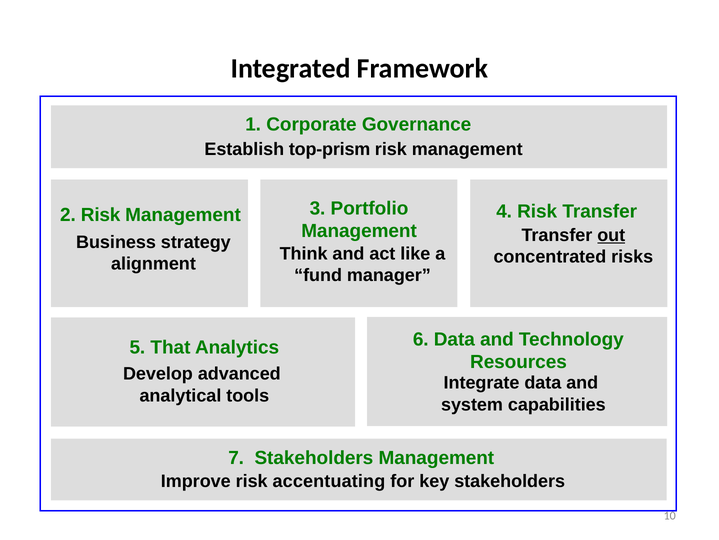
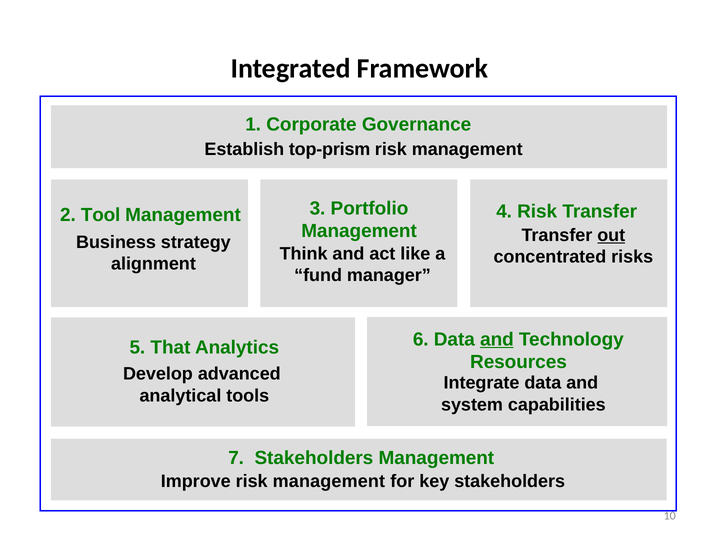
2 Risk: Risk -> Tool (101, 215)
and underline: none -> present (497, 339)
Improve risk accentuating: accentuating -> management (329, 481)
